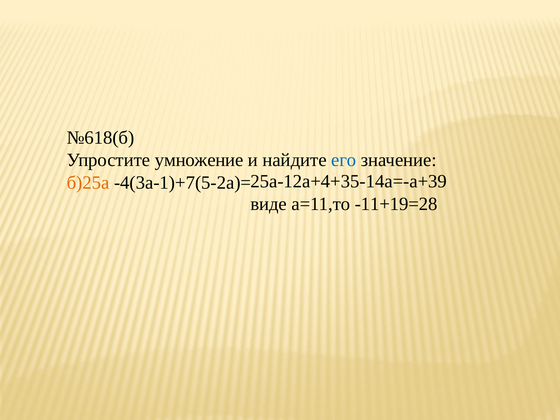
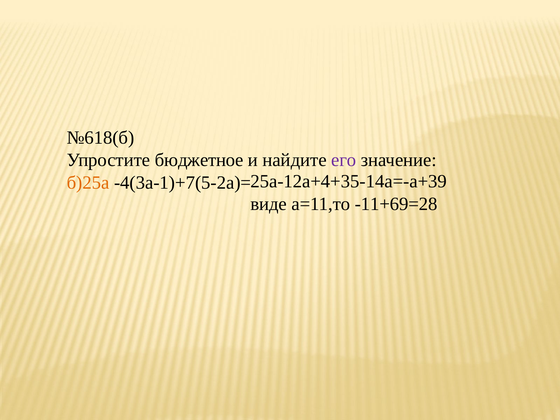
умножение: умножение -> бюджетное (199, 160)
его colour: blue -> purple (344, 160)
-11+19=28: -11+19=28 -> -11+69=28 (396, 204)
